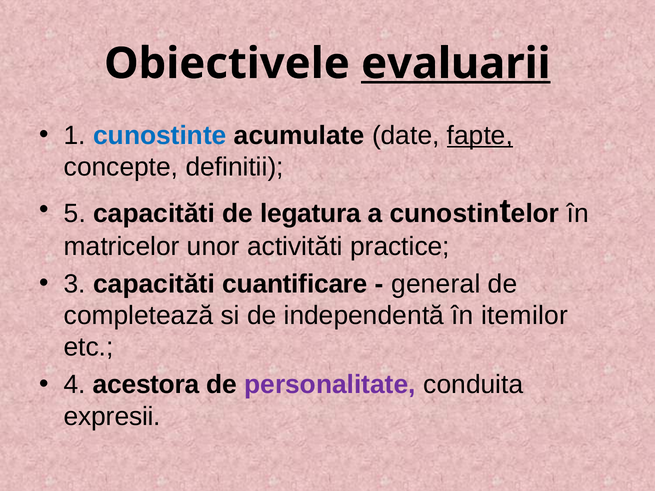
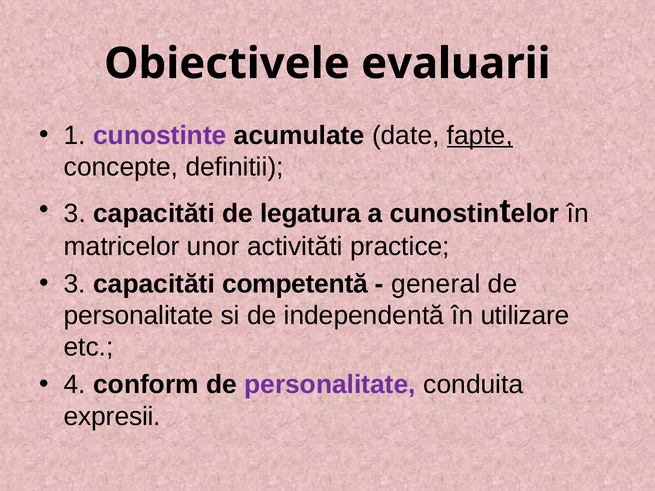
evaluarii underline: present -> none (456, 64)
cunostinte colour: blue -> purple (160, 136)
5: 5 -> 3 (75, 213)
cuantificare: cuantificare -> competentă (295, 284)
completează: completează -> personalitate (139, 316)
itemilor: itemilor -> utilizare (525, 316)
acestora: acestora -> conform (146, 385)
